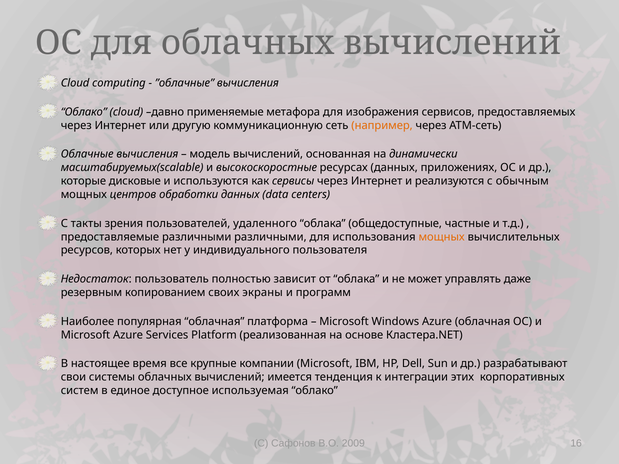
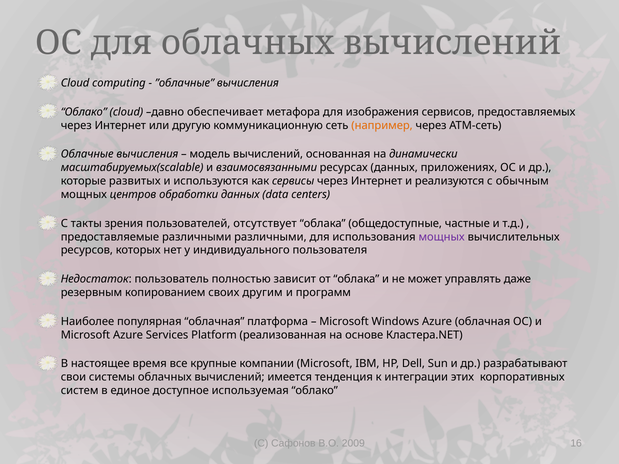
применяемые: применяемые -> обеспечивает (225, 112)
высокоскоростные: высокоскоростные -> взаимосвязанными (267, 168)
дисковые: дисковые -> развитых (135, 181)
удаленного: удаленного -> отсутствует (265, 224)
мощных colour: orange -> purple (442, 237)
экраны: экраны -> другим (263, 293)
